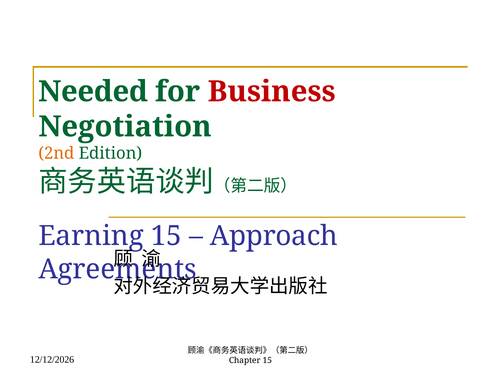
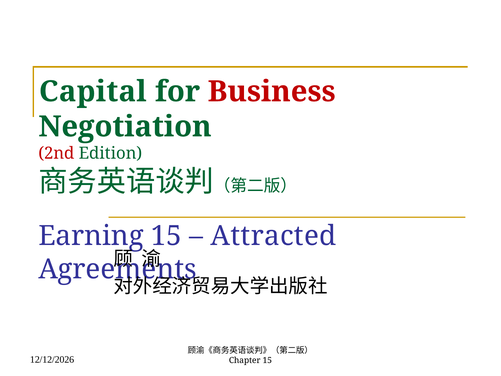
Needed: Needed -> Capital (93, 92)
2nd colour: orange -> red (56, 153)
Approach: Approach -> Attracted (273, 236)
